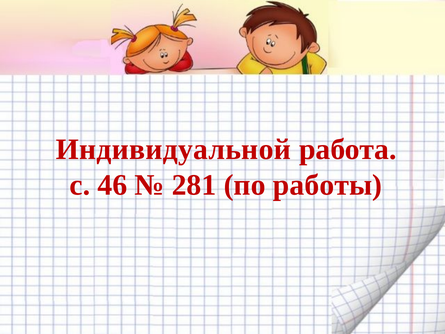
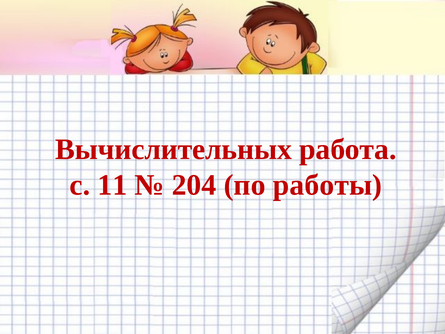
Индивидуальной: Индивидуальной -> Вычислительных (174, 149)
46: 46 -> 11 (112, 185)
281: 281 -> 204 (194, 185)
